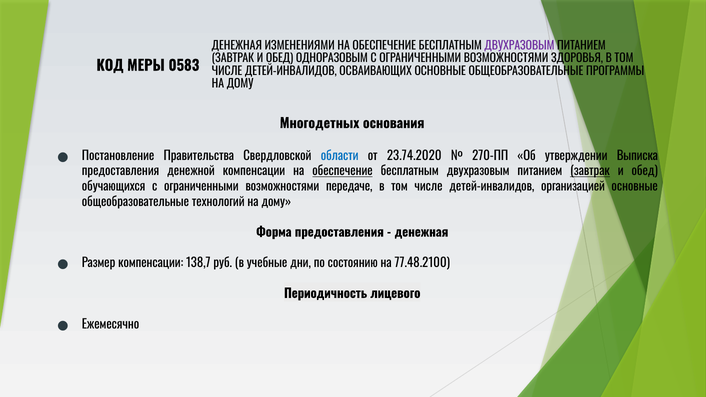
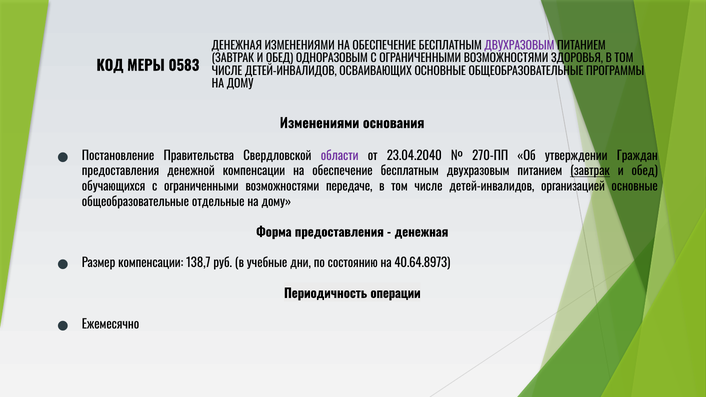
Многодетных: Многодетных -> Изменениями (320, 124)
области colour: blue -> purple (340, 156)
23.74.2020: 23.74.2020 -> 23.04.2040 (414, 156)
Выписка: Выписка -> Граждан (637, 156)
обеспечение underline: present -> none (342, 171)
технологий: технологий -> отдельные (218, 202)
77.48.2100: 77.48.2100 -> 40.64.8973 (422, 263)
лицевого: лицевого -> операции (395, 294)
